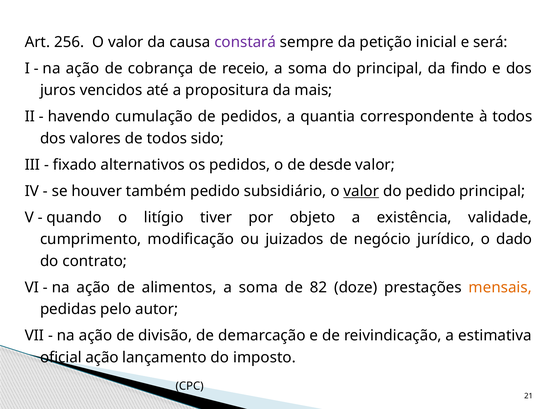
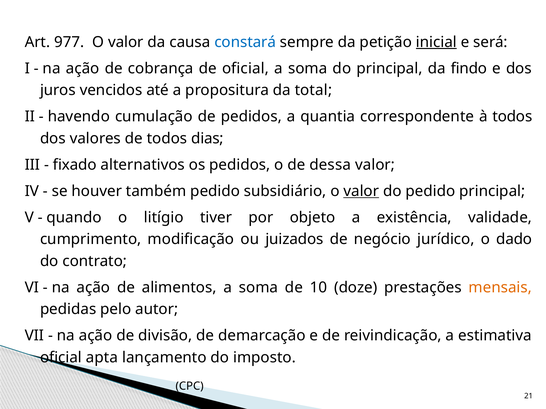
256: 256 -> 977 (69, 42)
constará colour: purple -> blue (245, 42)
inicial underline: none -> present (436, 42)
de receio: receio -> oficial (245, 68)
mais: mais -> total (313, 90)
sido: sido -> dias (207, 139)
desde: desde -> dessa (330, 165)
82: 82 -> 10 (318, 288)
oficial ação: ação -> apta (102, 358)
